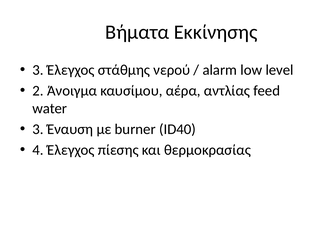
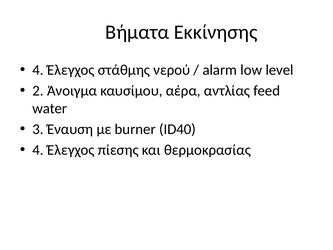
3: 3 -> 4 (38, 70)
